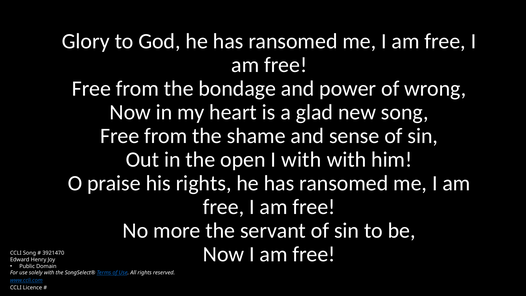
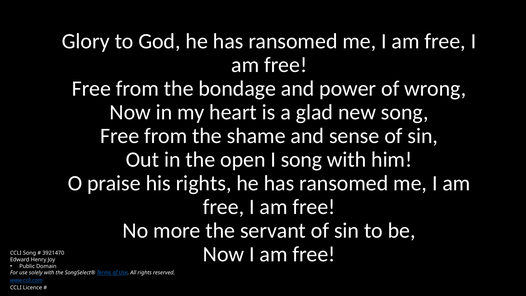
I with: with -> song (302, 160)
